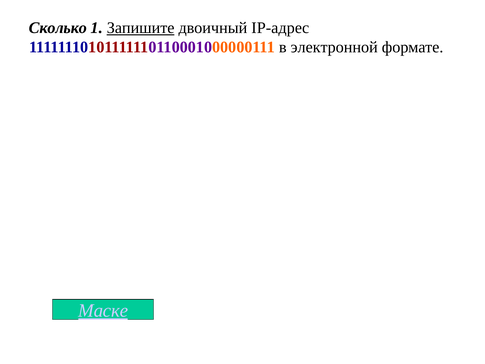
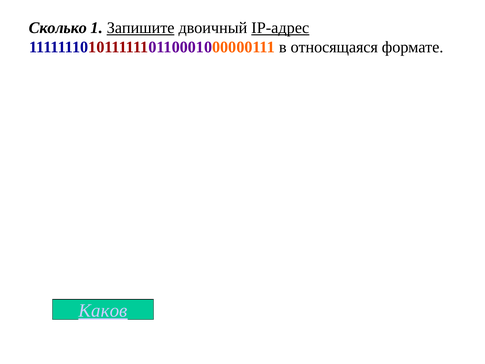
IP-адрес underline: none -> present (280, 28)
электронной: электронной -> относящаяся (334, 47)
Маске: Маске -> Каков (103, 310)
